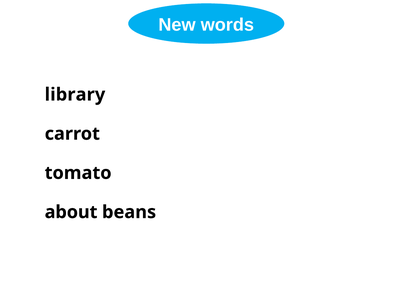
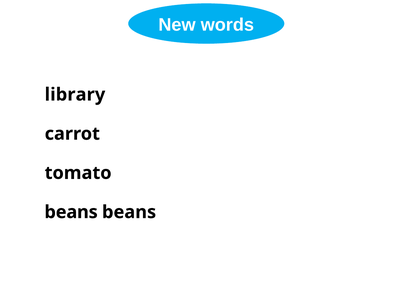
about: about -> beans (71, 212)
